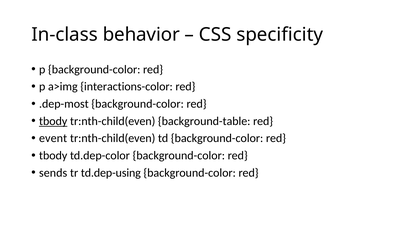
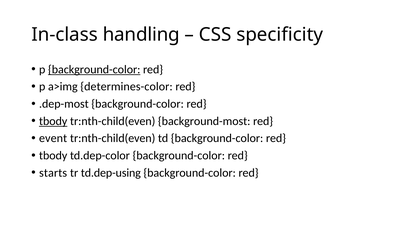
behavior: behavior -> handling (141, 35)
background-color underline: none -> present (94, 69)
interactions-color: interactions-color -> determines-color (126, 87)
background-table: background-table -> background-most (204, 121)
sends: sends -> starts (53, 173)
